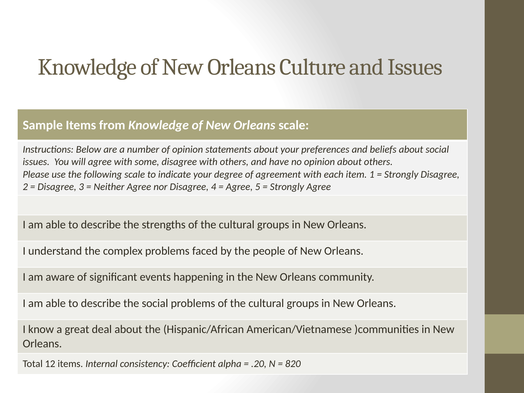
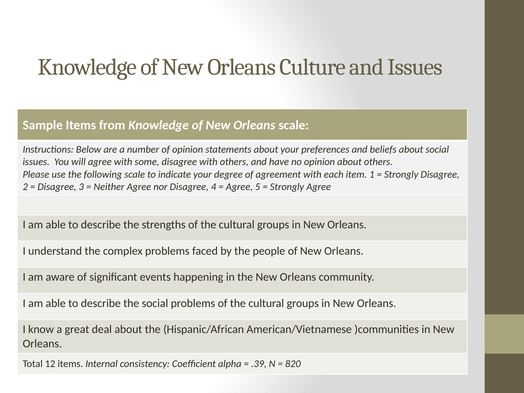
.20: .20 -> .39 (259, 364)
